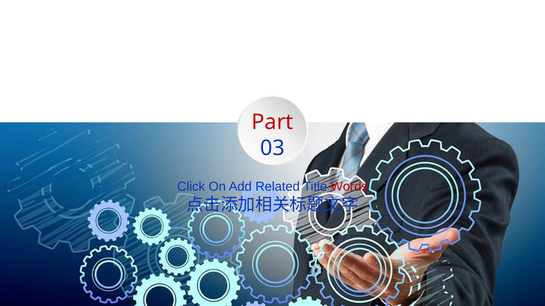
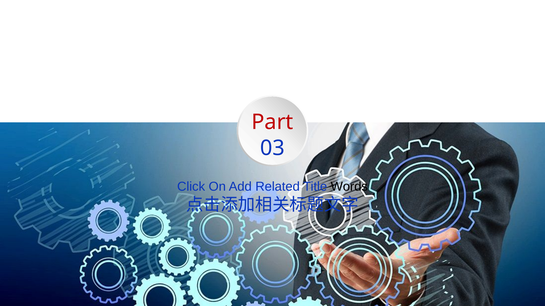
Words colour: red -> black (349, 187)
